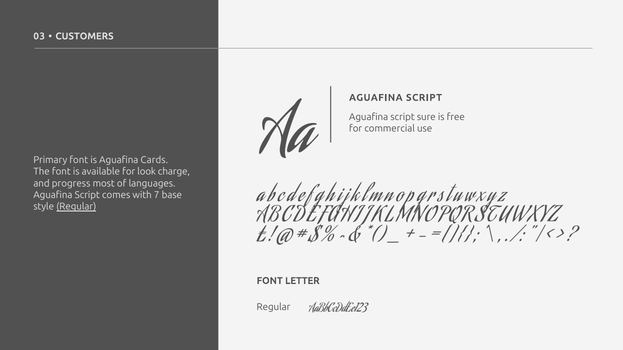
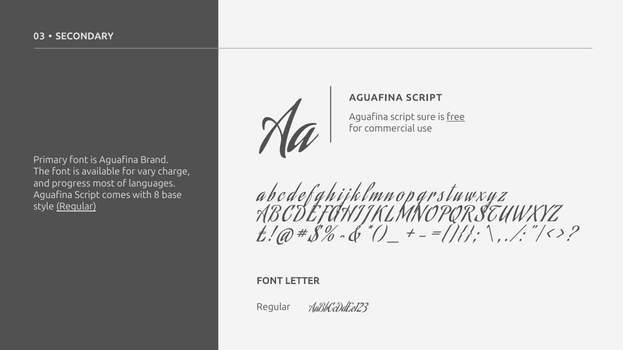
CUSTOMERS: CUSTOMERS -> SECONDARY (85, 36)
free underline: none -> present (456, 117)
Cards: Cards -> Brand (154, 160)
look: look -> vary (147, 172)
7: 7 -> 8 (157, 195)
